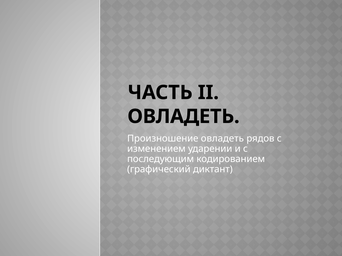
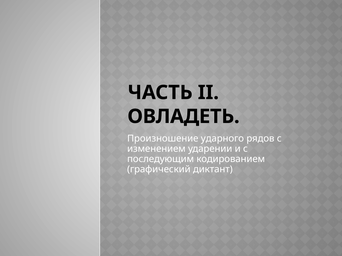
Произношение овладеть: овладеть -> ударного (222, 139)
